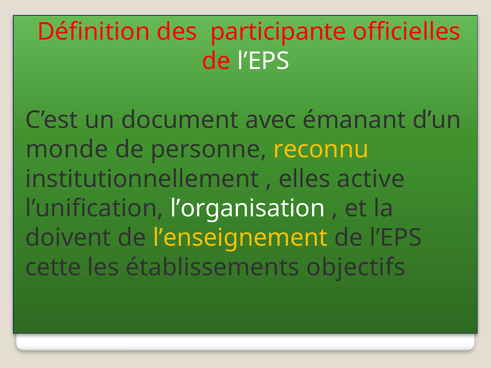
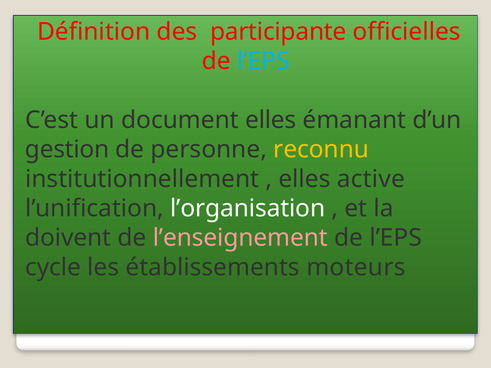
l’EPS colour: white -> light blue (263, 61)
document avec: avec -> elles (271, 120)
monde: monde -> gestion (67, 150)
l’enseignement colour: yellow -> pink (240, 238)
cette: cette -> cycle (53, 267)
objectifs: objectifs -> moteurs (356, 267)
